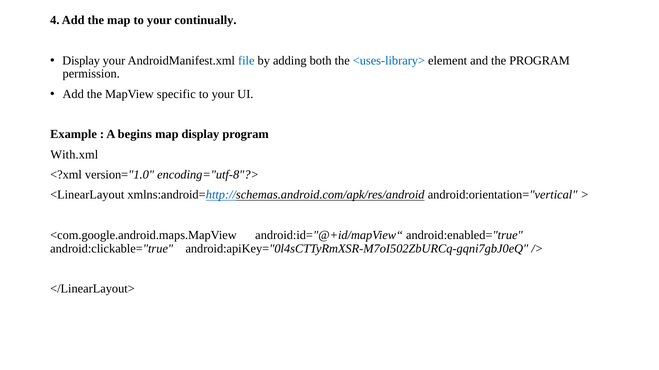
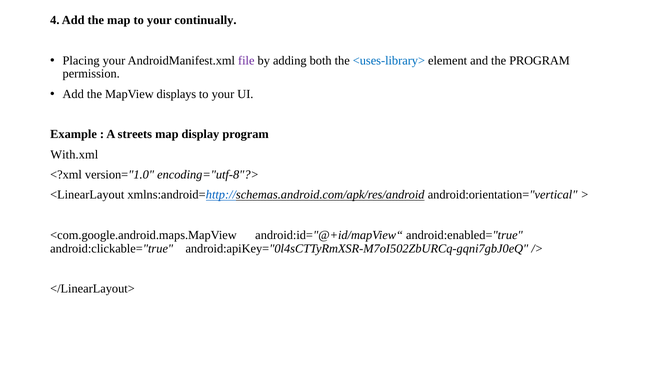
Display: Display -> Placing (81, 61)
file colour: blue -> purple (246, 61)
specific: specific -> displays (176, 94)
begins: begins -> streets (135, 135)
